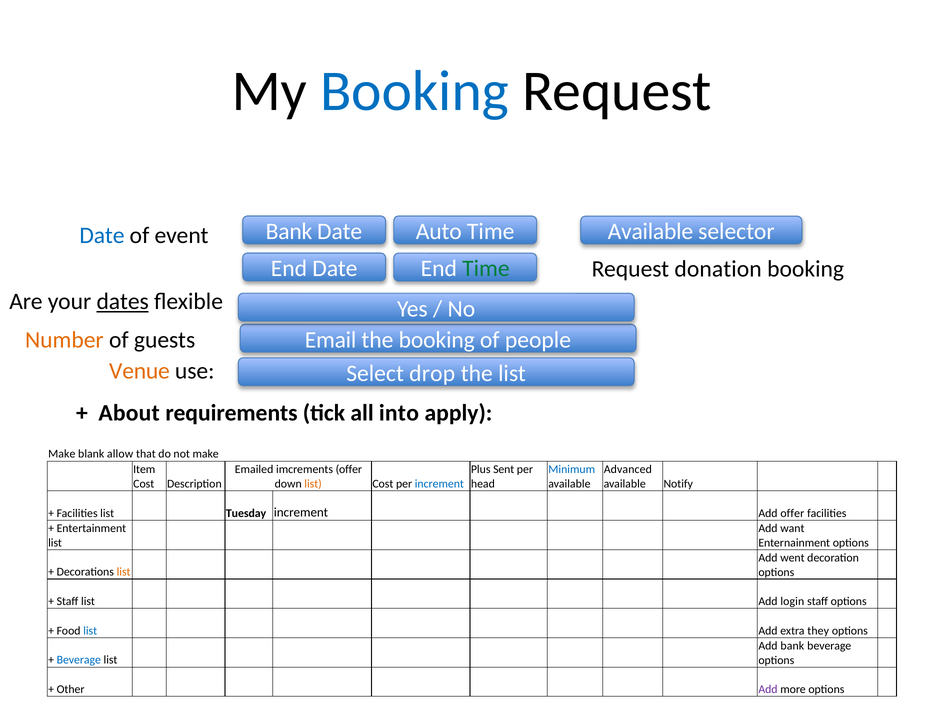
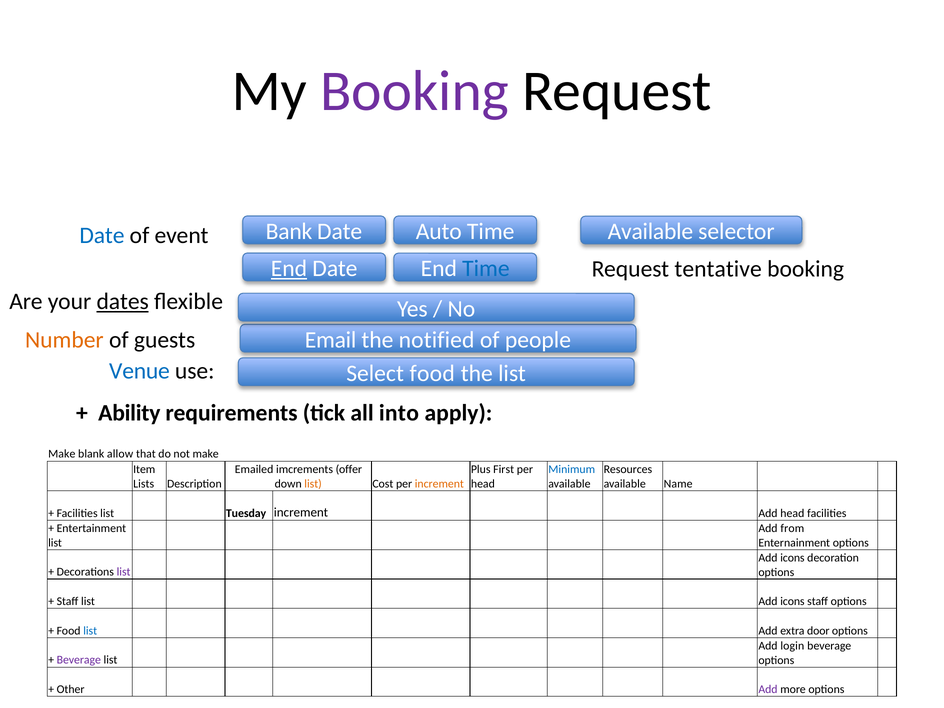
Booking colour: blue -> purple (415, 91)
End underline: none -> present (289, 269)
Time colour: green -> blue (486, 269)
donation: donation -> tentative (718, 269)
the booking: booking -> notified (437, 340)
Venue colour: orange -> blue (139, 371)
Select drop: drop -> food (432, 373)
About: About -> Ability (129, 413)
Sent: Sent -> First (504, 469)
Advanced: Advanced -> Resources (628, 469)
Cost: Cost -> Lists (144, 484)
increment colour: blue -> orange (439, 484)
Notify: Notify -> Name (678, 484)
Add offer: offer -> head (792, 513)
want: want -> from (792, 528)
went: went -> icons (792, 558)
list colour: orange -> purple (124, 572)
Staff list Add login: login -> icons (792, 601)
they: they -> door (818, 631)
Add bank: bank -> login (792, 646)
Beverage colour: blue -> purple (79, 660)
